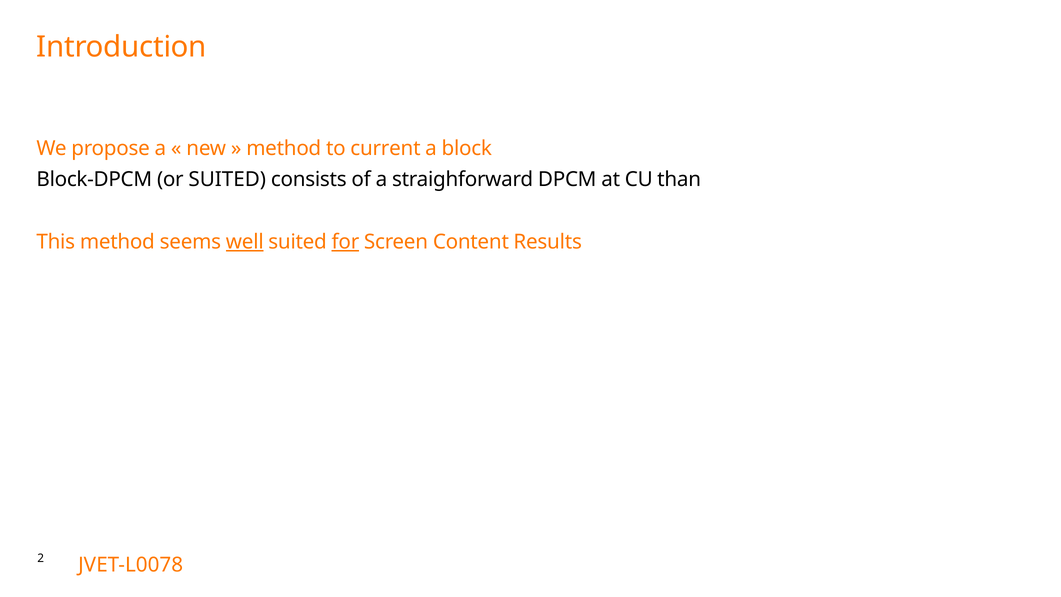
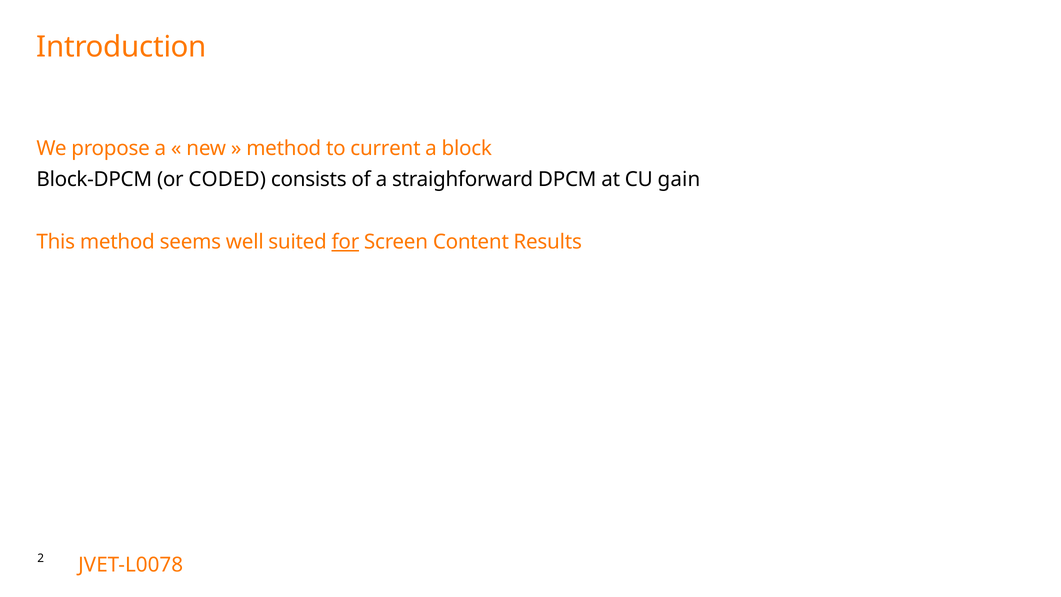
or SUITED: SUITED -> CODED (227, 180)
than: than -> gain (679, 180)
well underline: present -> none (245, 242)
